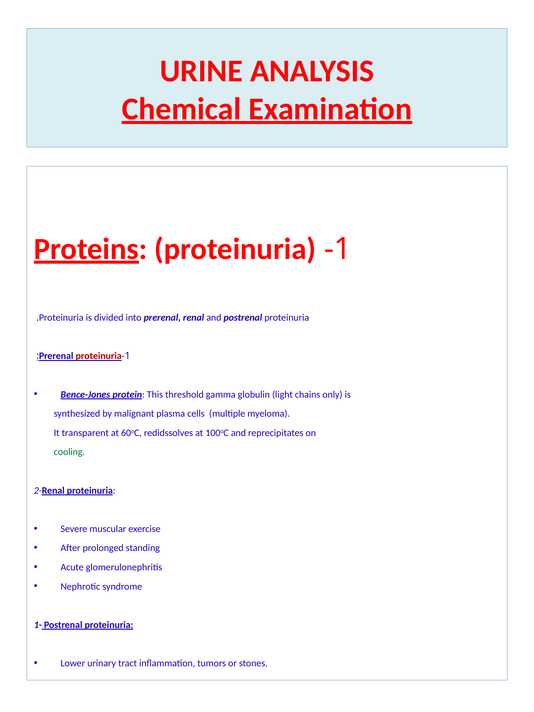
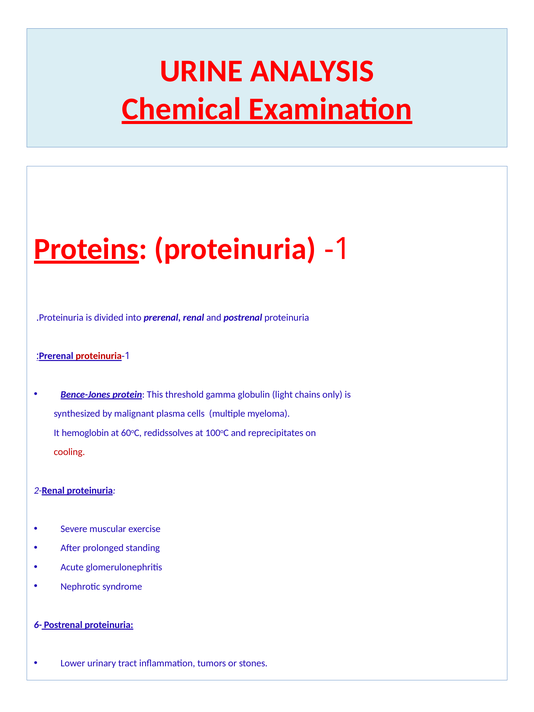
transparent: transparent -> hemoglobin (85, 433)
cooling colour: green -> red (69, 452)
1-: 1- -> 6- (38, 625)
